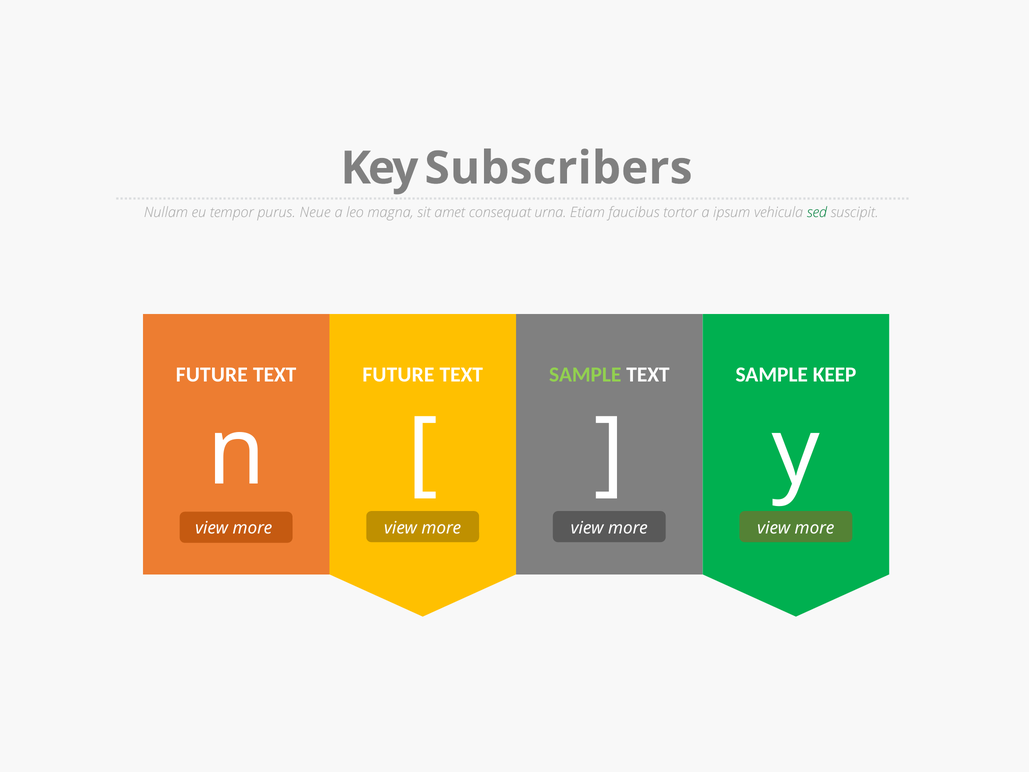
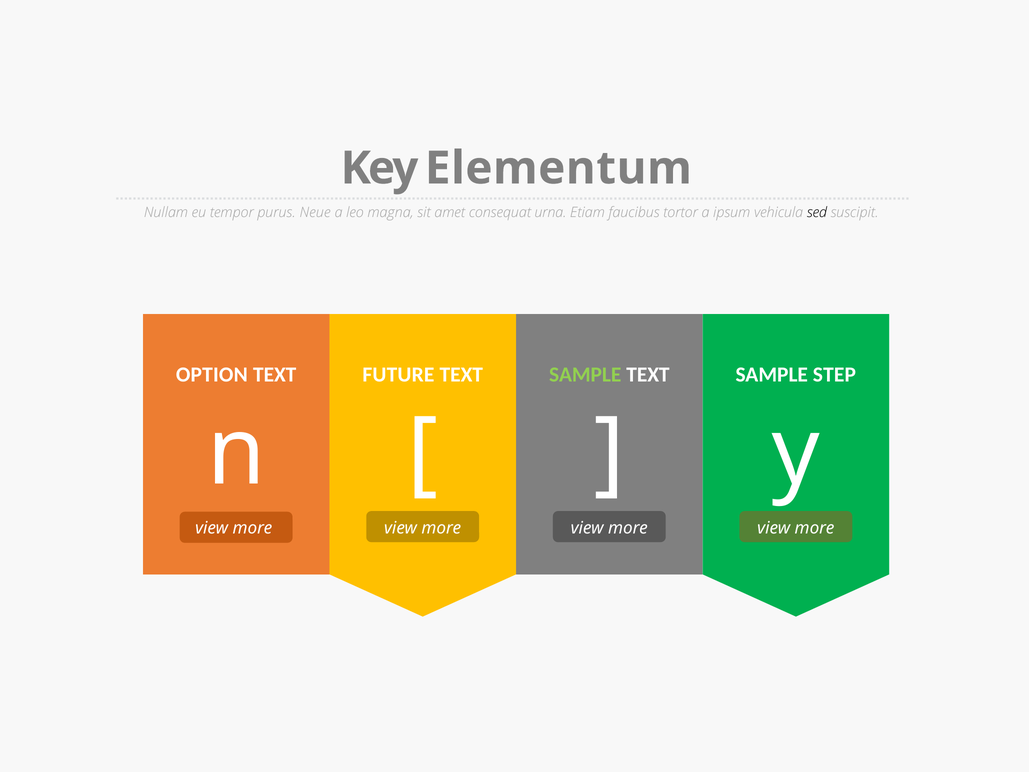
Subscribers: Subscribers -> Elementum (558, 168)
sed colour: green -> black (817, 213)
FUTURE: FUTURE -> OPTION (212, 375)
KEEP: KEEP -> STEP (834, 375)
